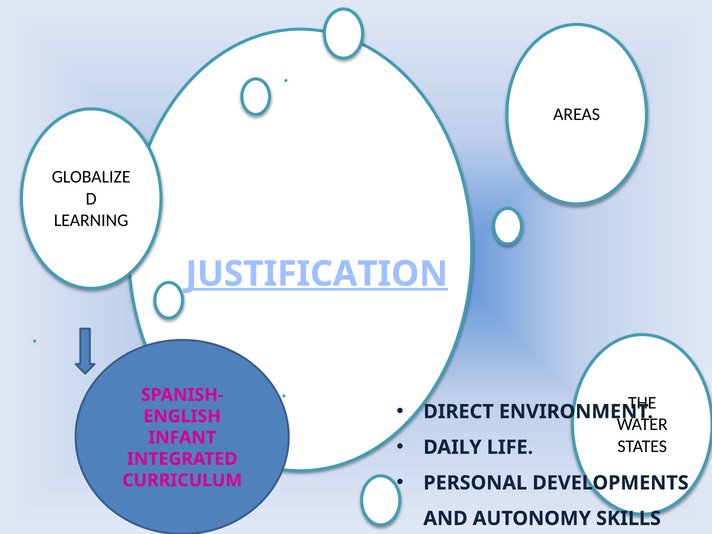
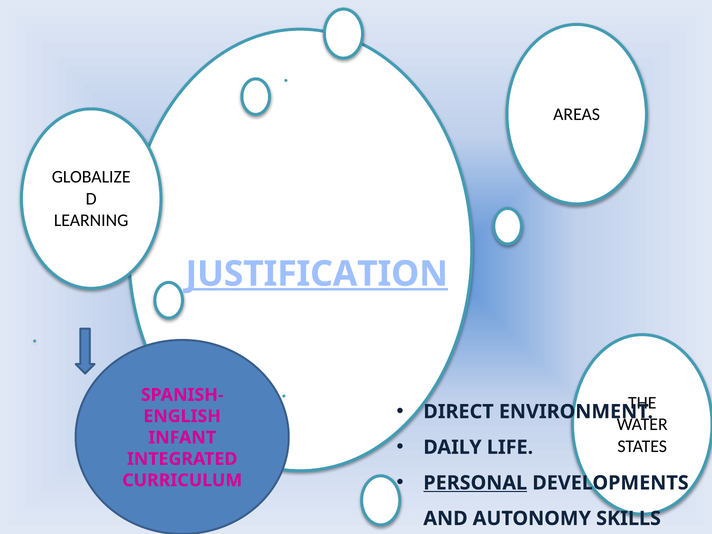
PERSONAL underline: none -> present (475, 483)
